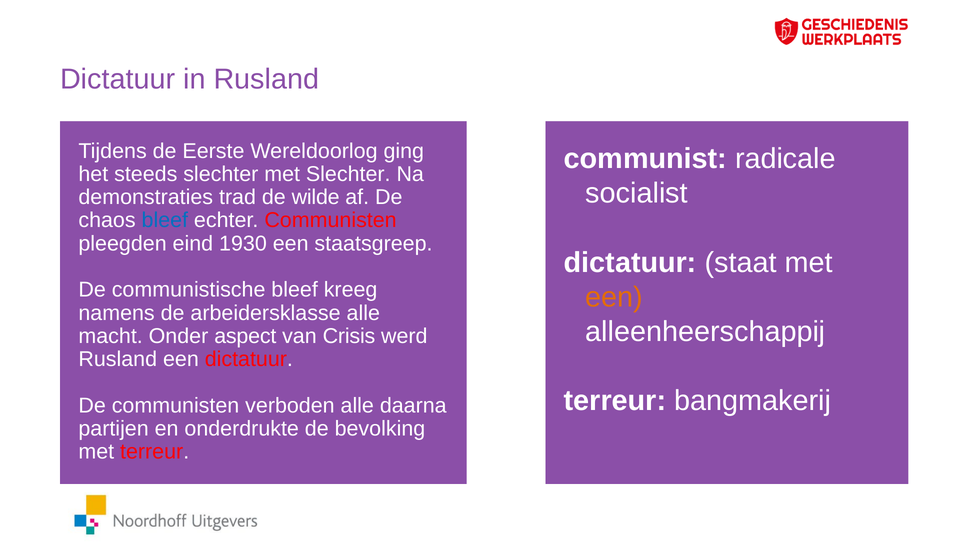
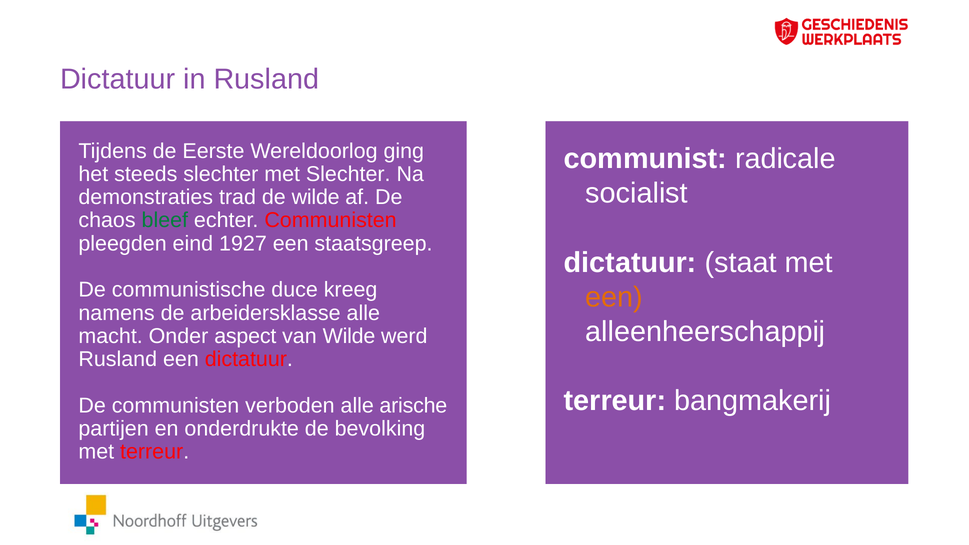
bleef colour: blue -> green (165, 220)
1930: 1930 -> 1927 (243, 244)
communistische bleef: bleef -> duce (295, 290)
van Crisis: Crisis -> Wilde (349, 336)
daarna: daarna -> arische (413, 406)
